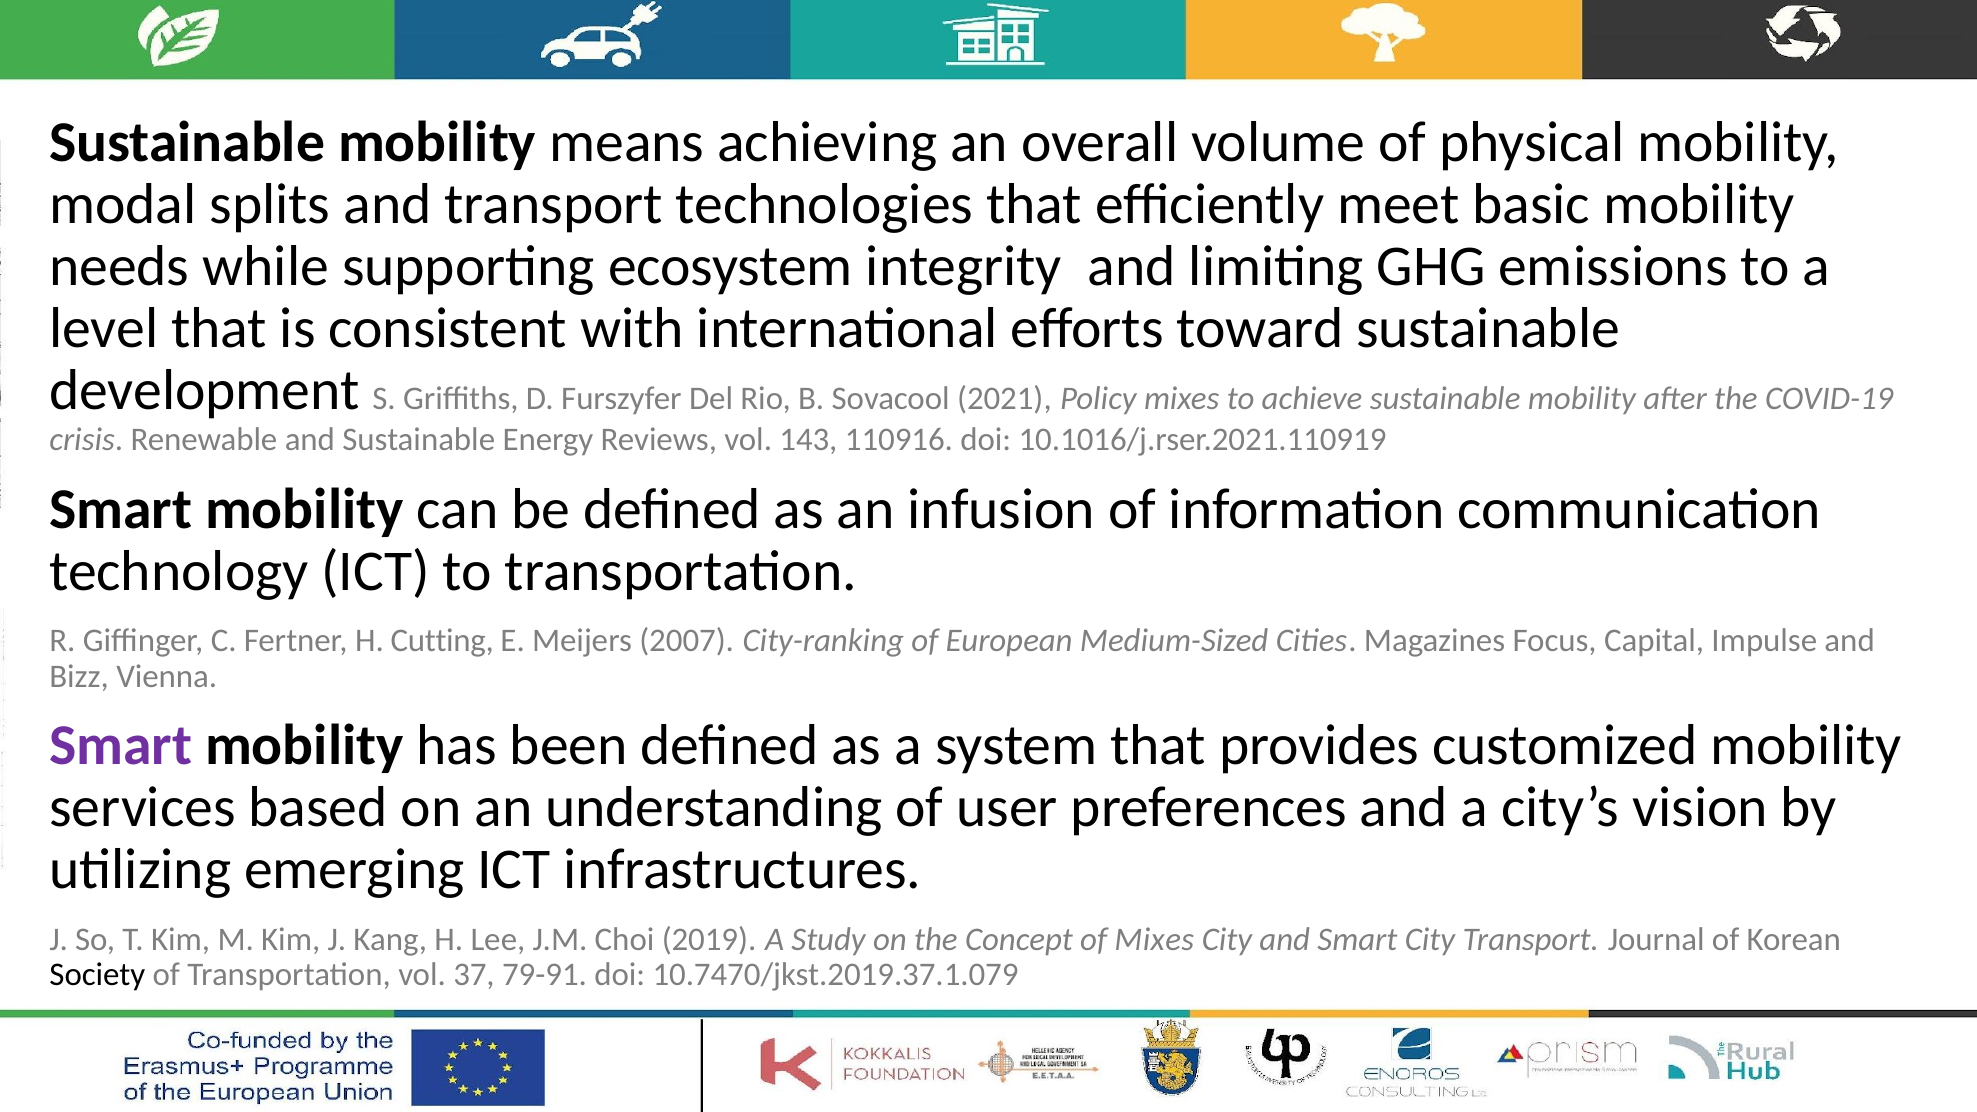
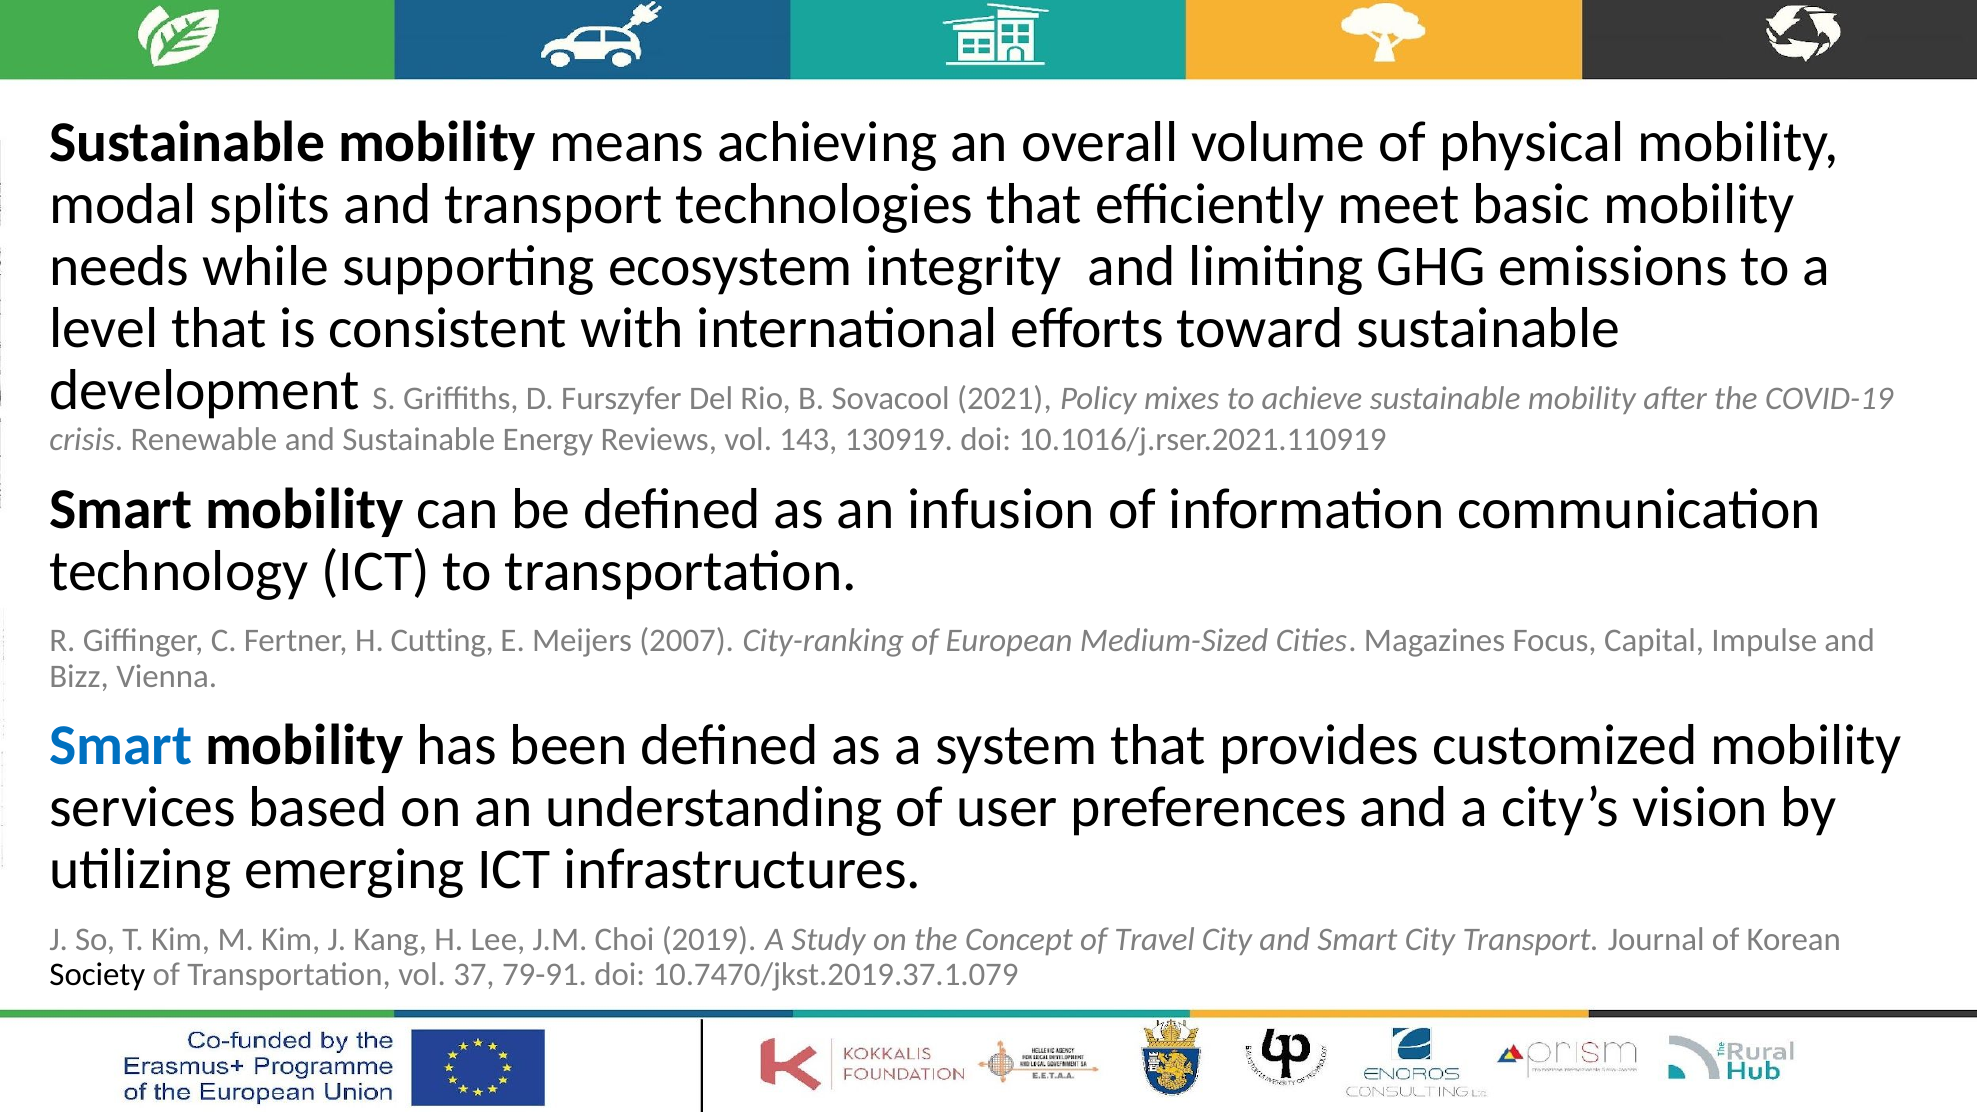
110916: 110916 -> 130919 (899, 440)
Smart colour: purple -> blue (121, 746)
of Mixes: Mixes -> Travel (1155, 940)
